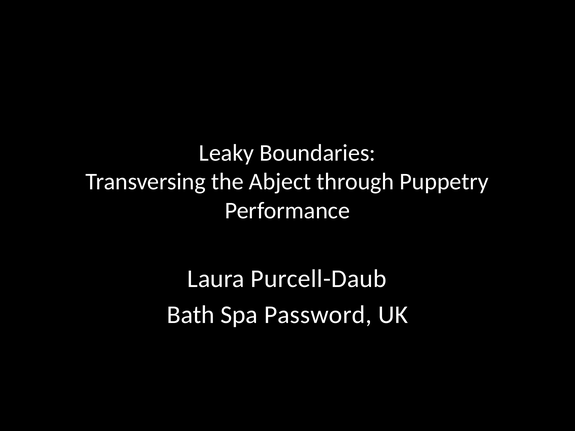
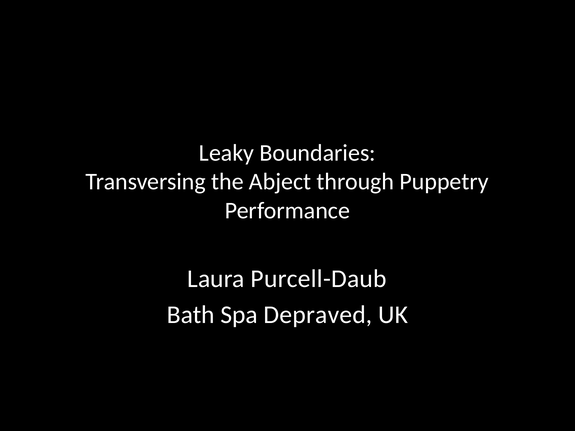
Password: Password -> Depraved (318, 315)
